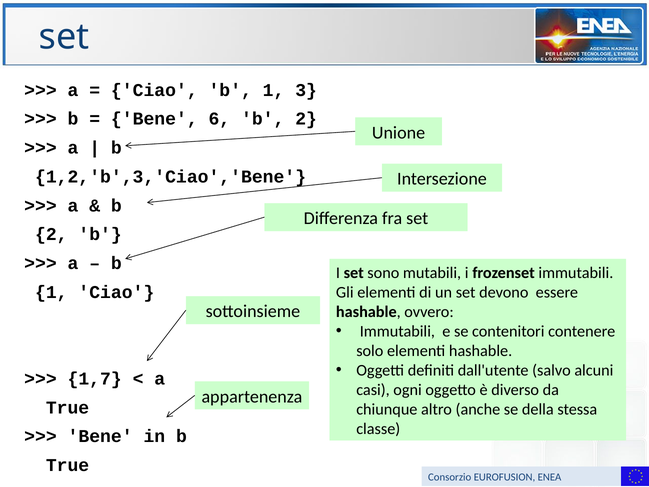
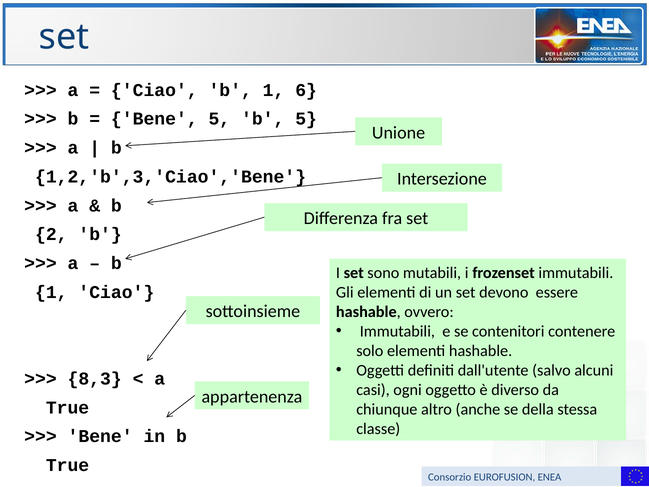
3: 3 -> 6 (306, 90)
Bene 6: 6 -> 5 (219, 119)
2: 2 -> 5 (306, 119)
1,7: 1,7 -> 8,3 (95, 379)
